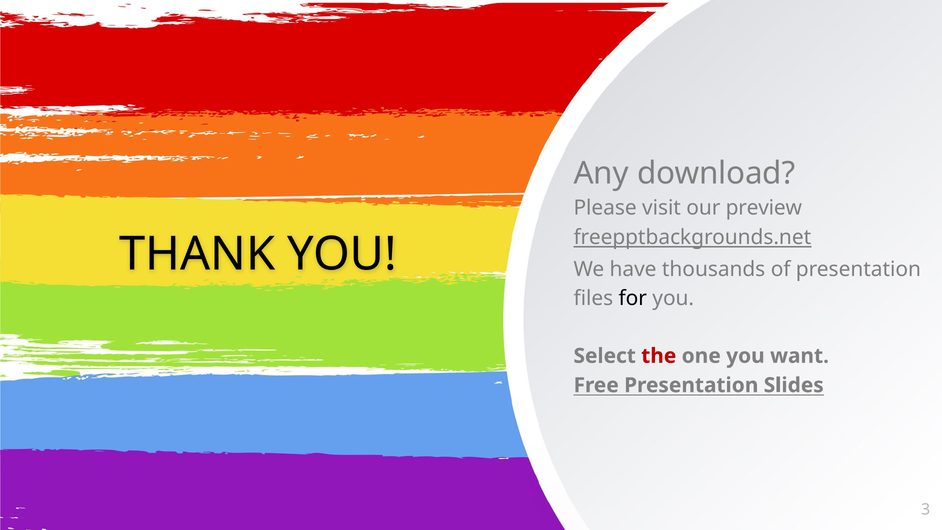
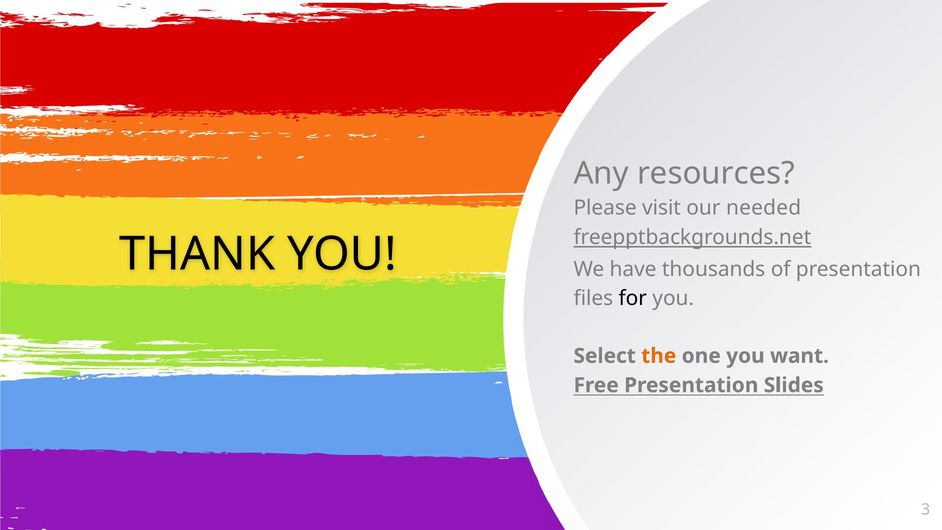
download: download -> resources (716, 173)
preview: preview -> needed (764, 208)
the colour: red -> orange (659, 356)
